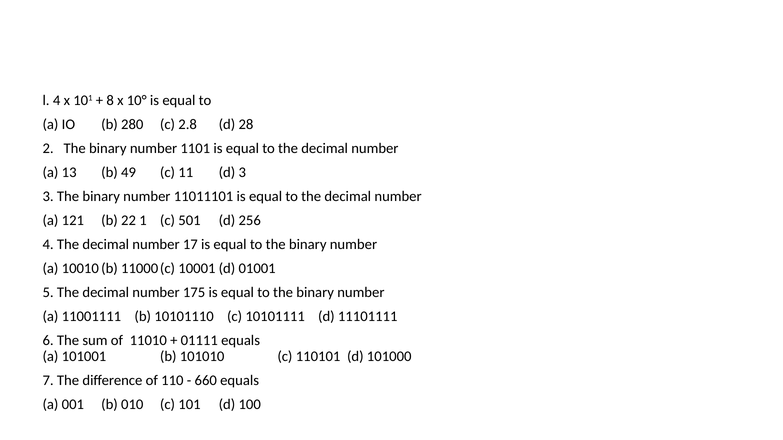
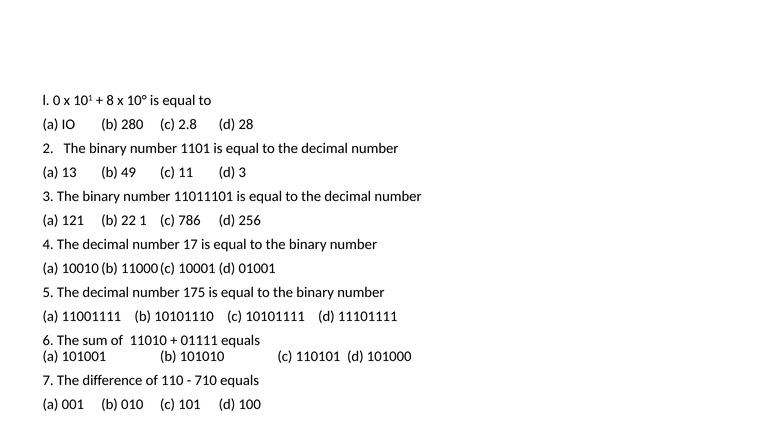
l 4: 4 -> 0 (57, 101)
501: 501 -> 786 (189, 221)
660: 660 -> 710 (206, 381)
